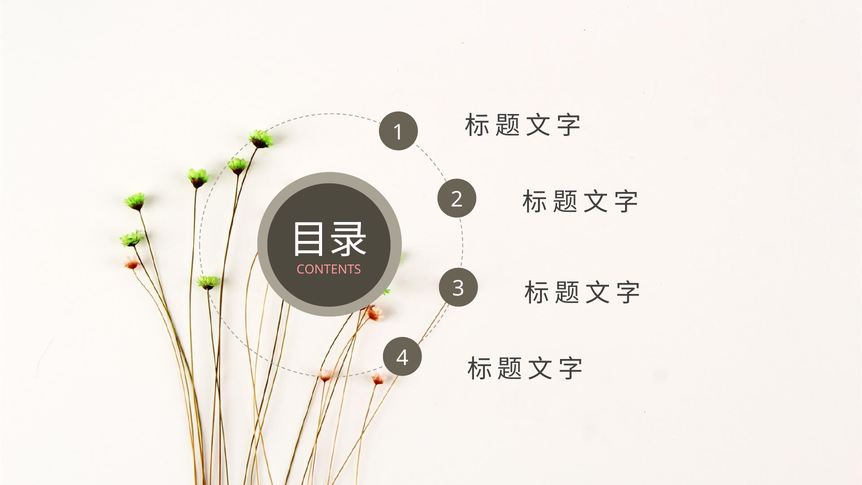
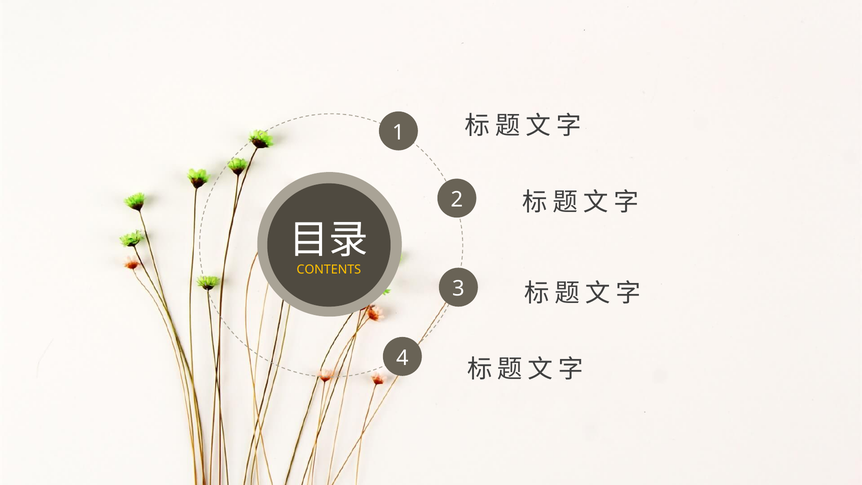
CONTENTS colour: pink -> yellow (329, 270)
